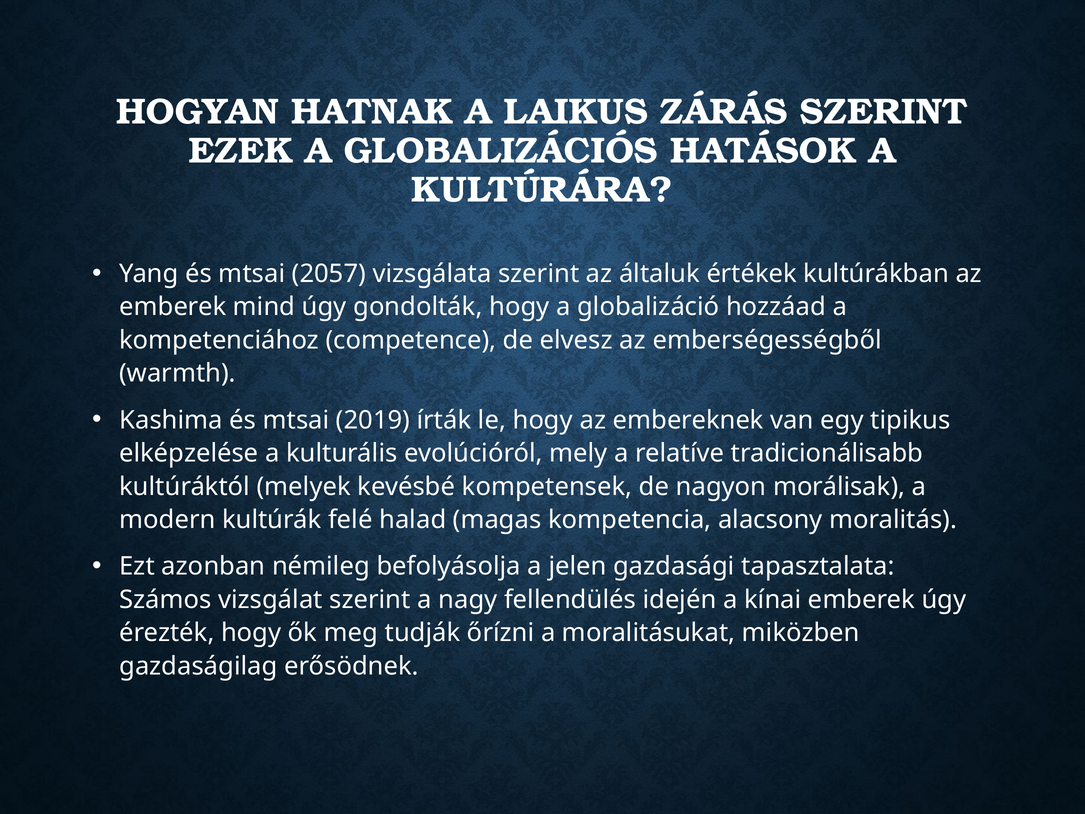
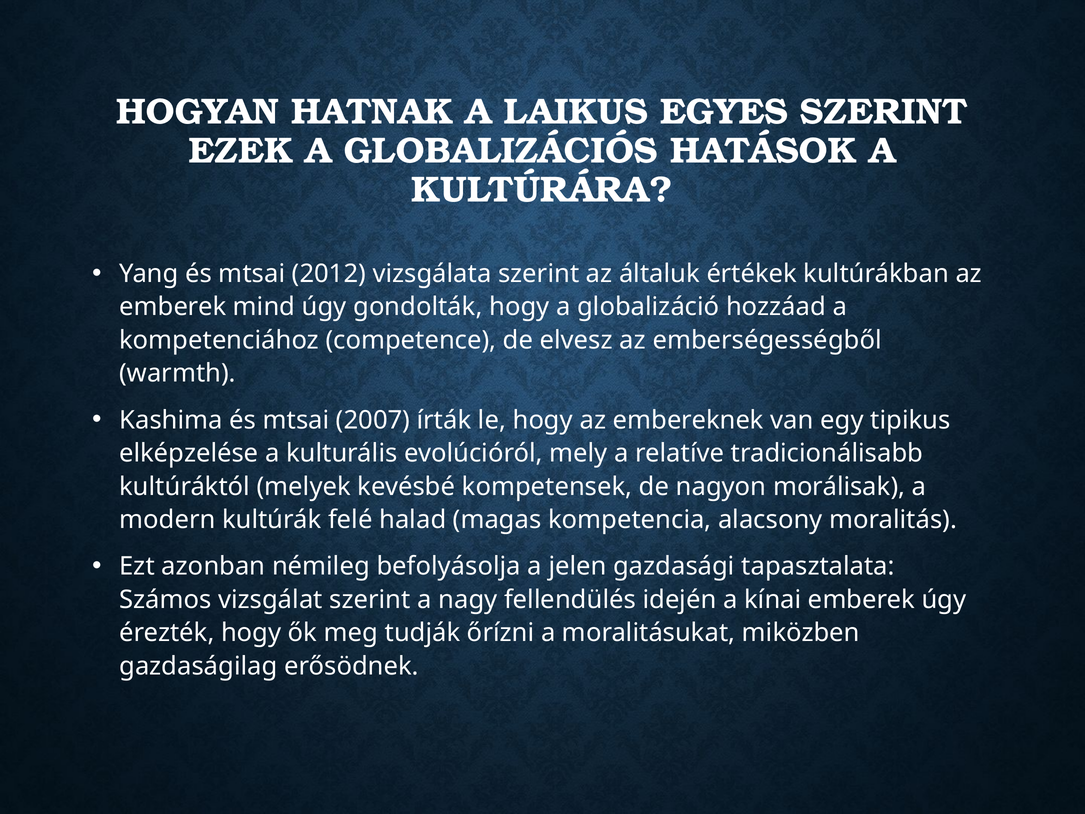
ZÁRÁS: ZÁRÁS -> EGYES (724, 112)
2057: 2057 -> 2012 (329, 274)
2019: 2019 -> 2007 (373, 420)
